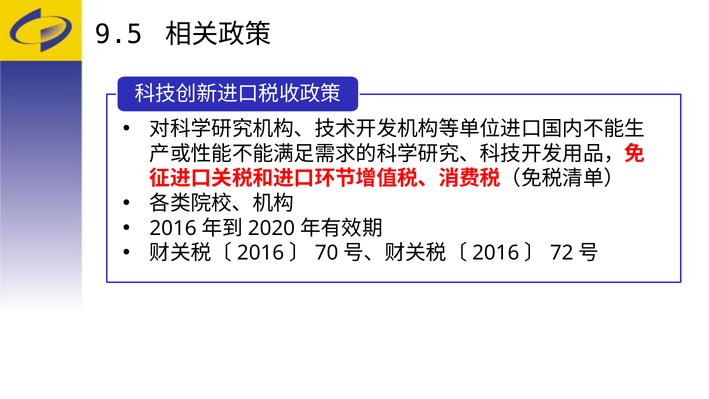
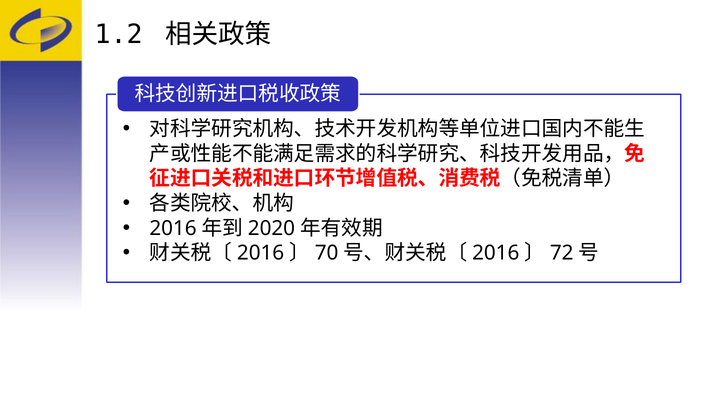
9.5: 9.5 -> 1.2 (119, 35)
